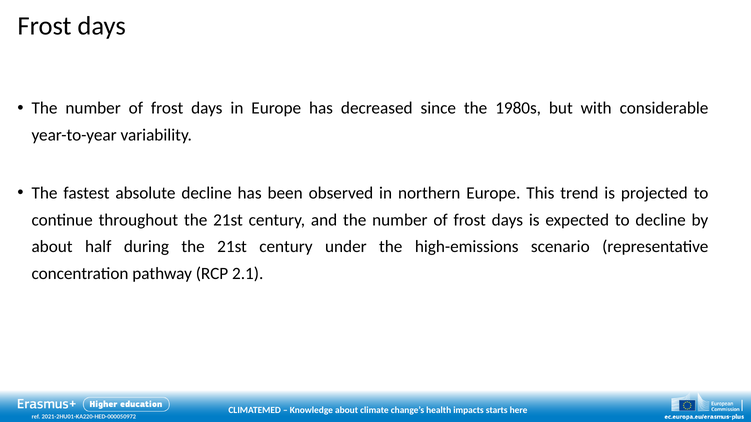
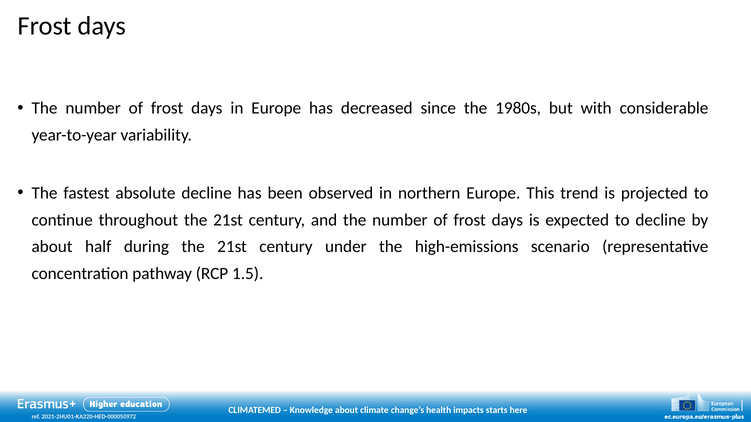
2.1: 2.1 -> 1.5 (248, 274)
